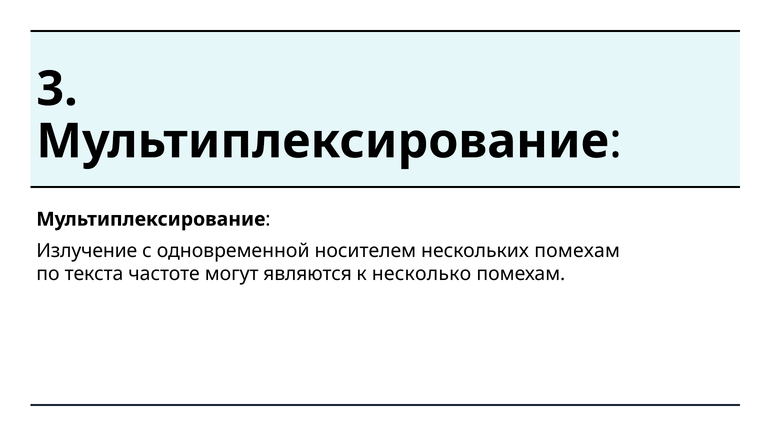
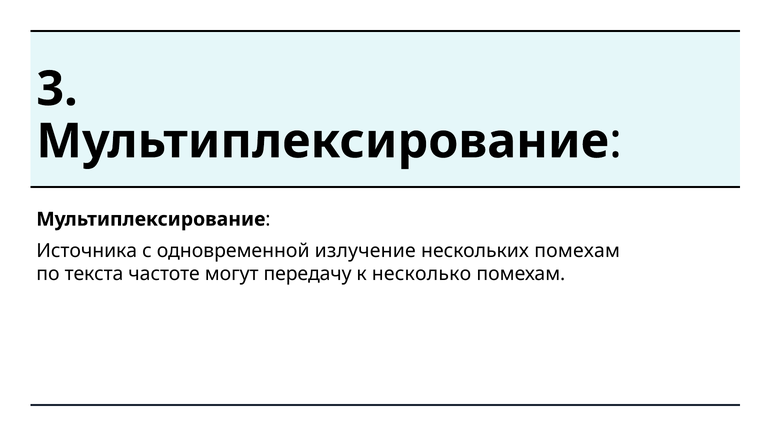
Излучение: Излучение -> Источника (87, 251)
носителем: носителем -> излучение (365, 251)
являются: являются -> передачу (308, 274)
